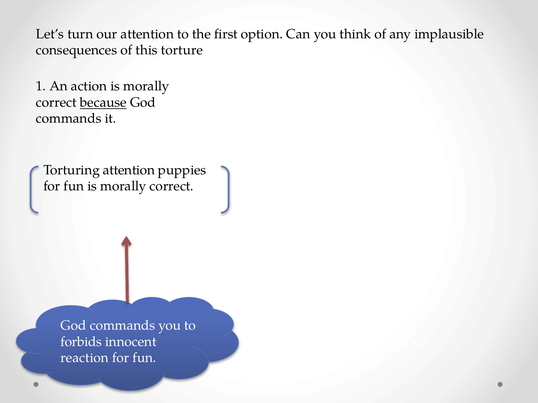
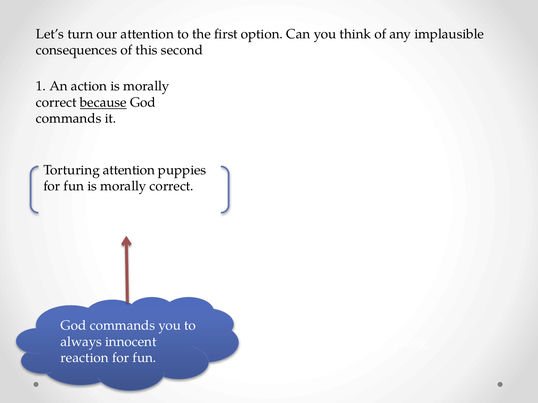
torture: torture -> second (182, 50)
forbids: forbids -> always (81, 342)
